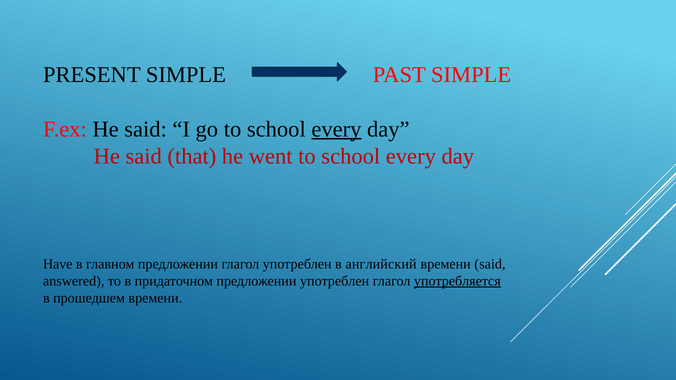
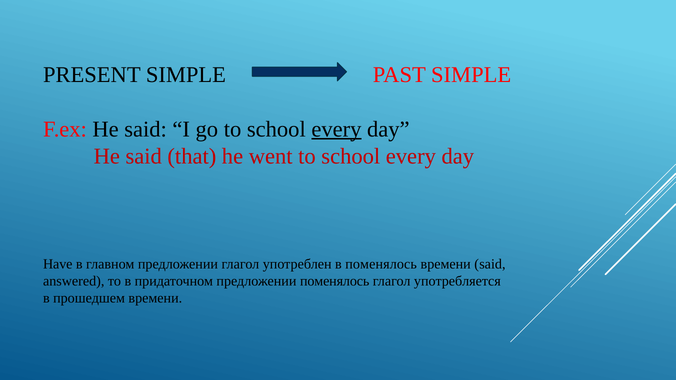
в английский: английский -> поменялось (381, 264)
предложении употреблен: употреблен -> поменялось (335, 281)
употребляется underline: present -> none (457, 281)
